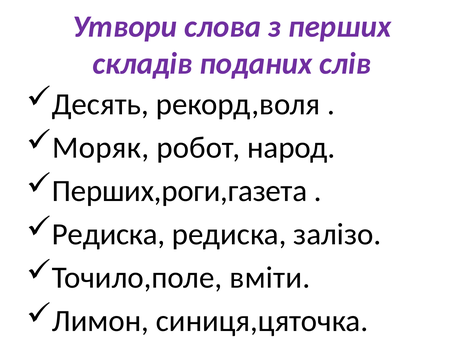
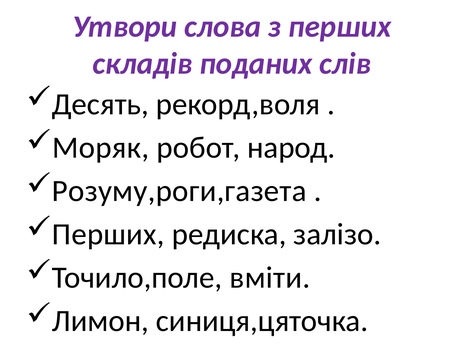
Перших,роги,газета: Перших,роги,газета -> Розуму,роги,газета (179, 191)
Редиска: Редиска -> Перших (108, 234)
